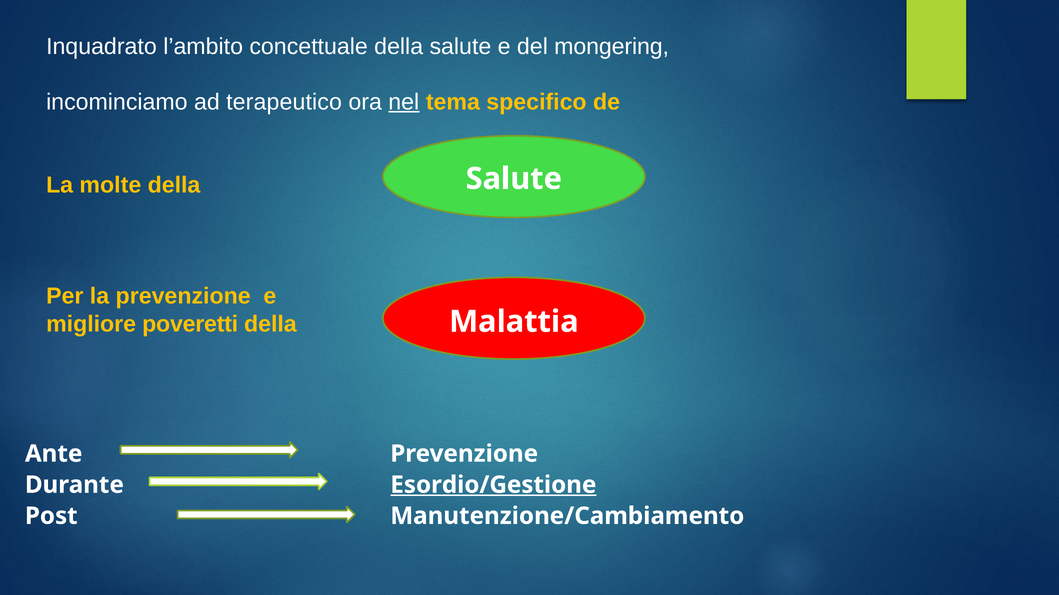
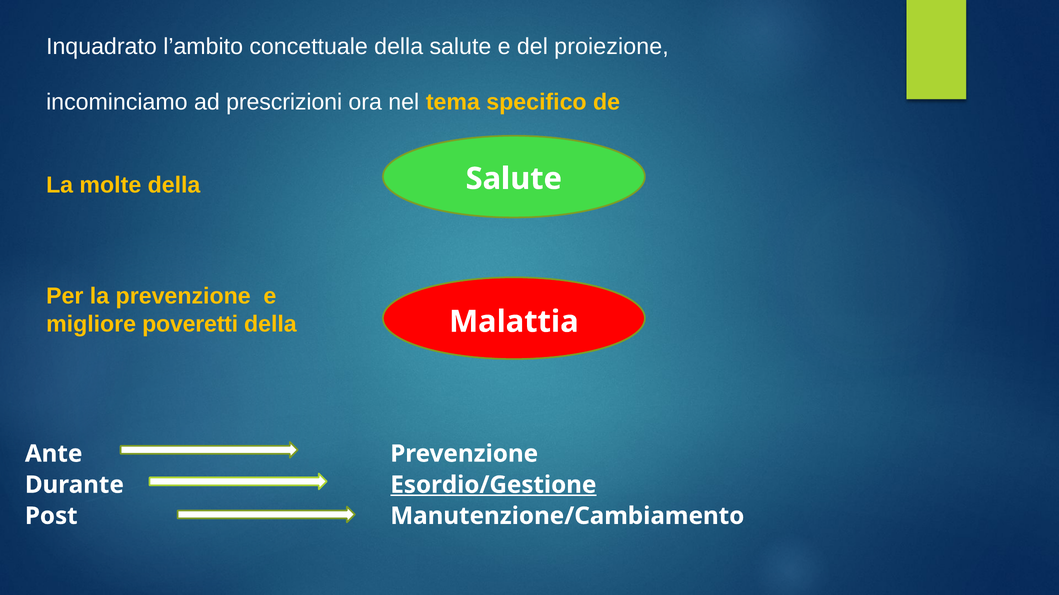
mongering: mongering -> proiezione (612, 46)
terapeutico: terapeutico -> prescrizioni (284, 102)
nel underline: present -> none (404, 102)
